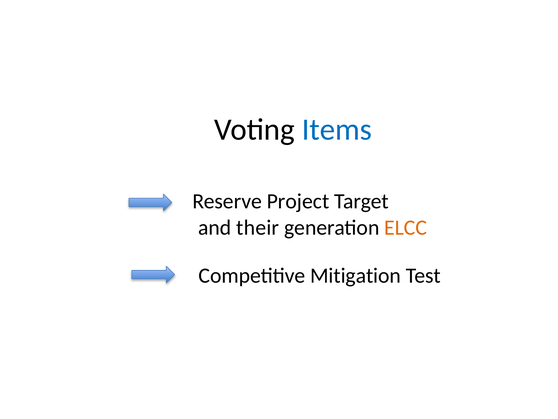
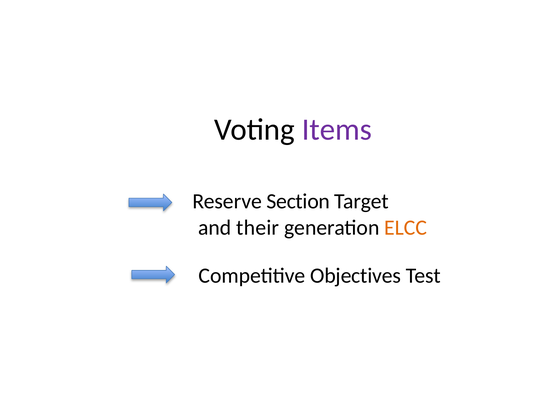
Items colour: blue -> purple (337, 129)
Project: Project -> Section (298, 201)
Mitigation: Mitigation -> Objectives (356, 275)
